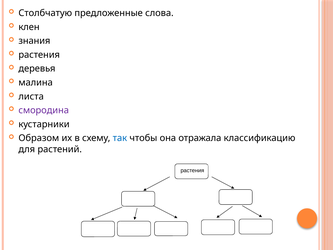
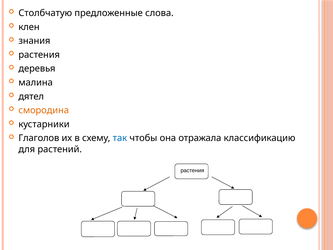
листа: листа -> дятел (31, 96)
смородина colour: purple -> orange (44, 110)
Образом: Образом -> Глаголов (39, 138)
